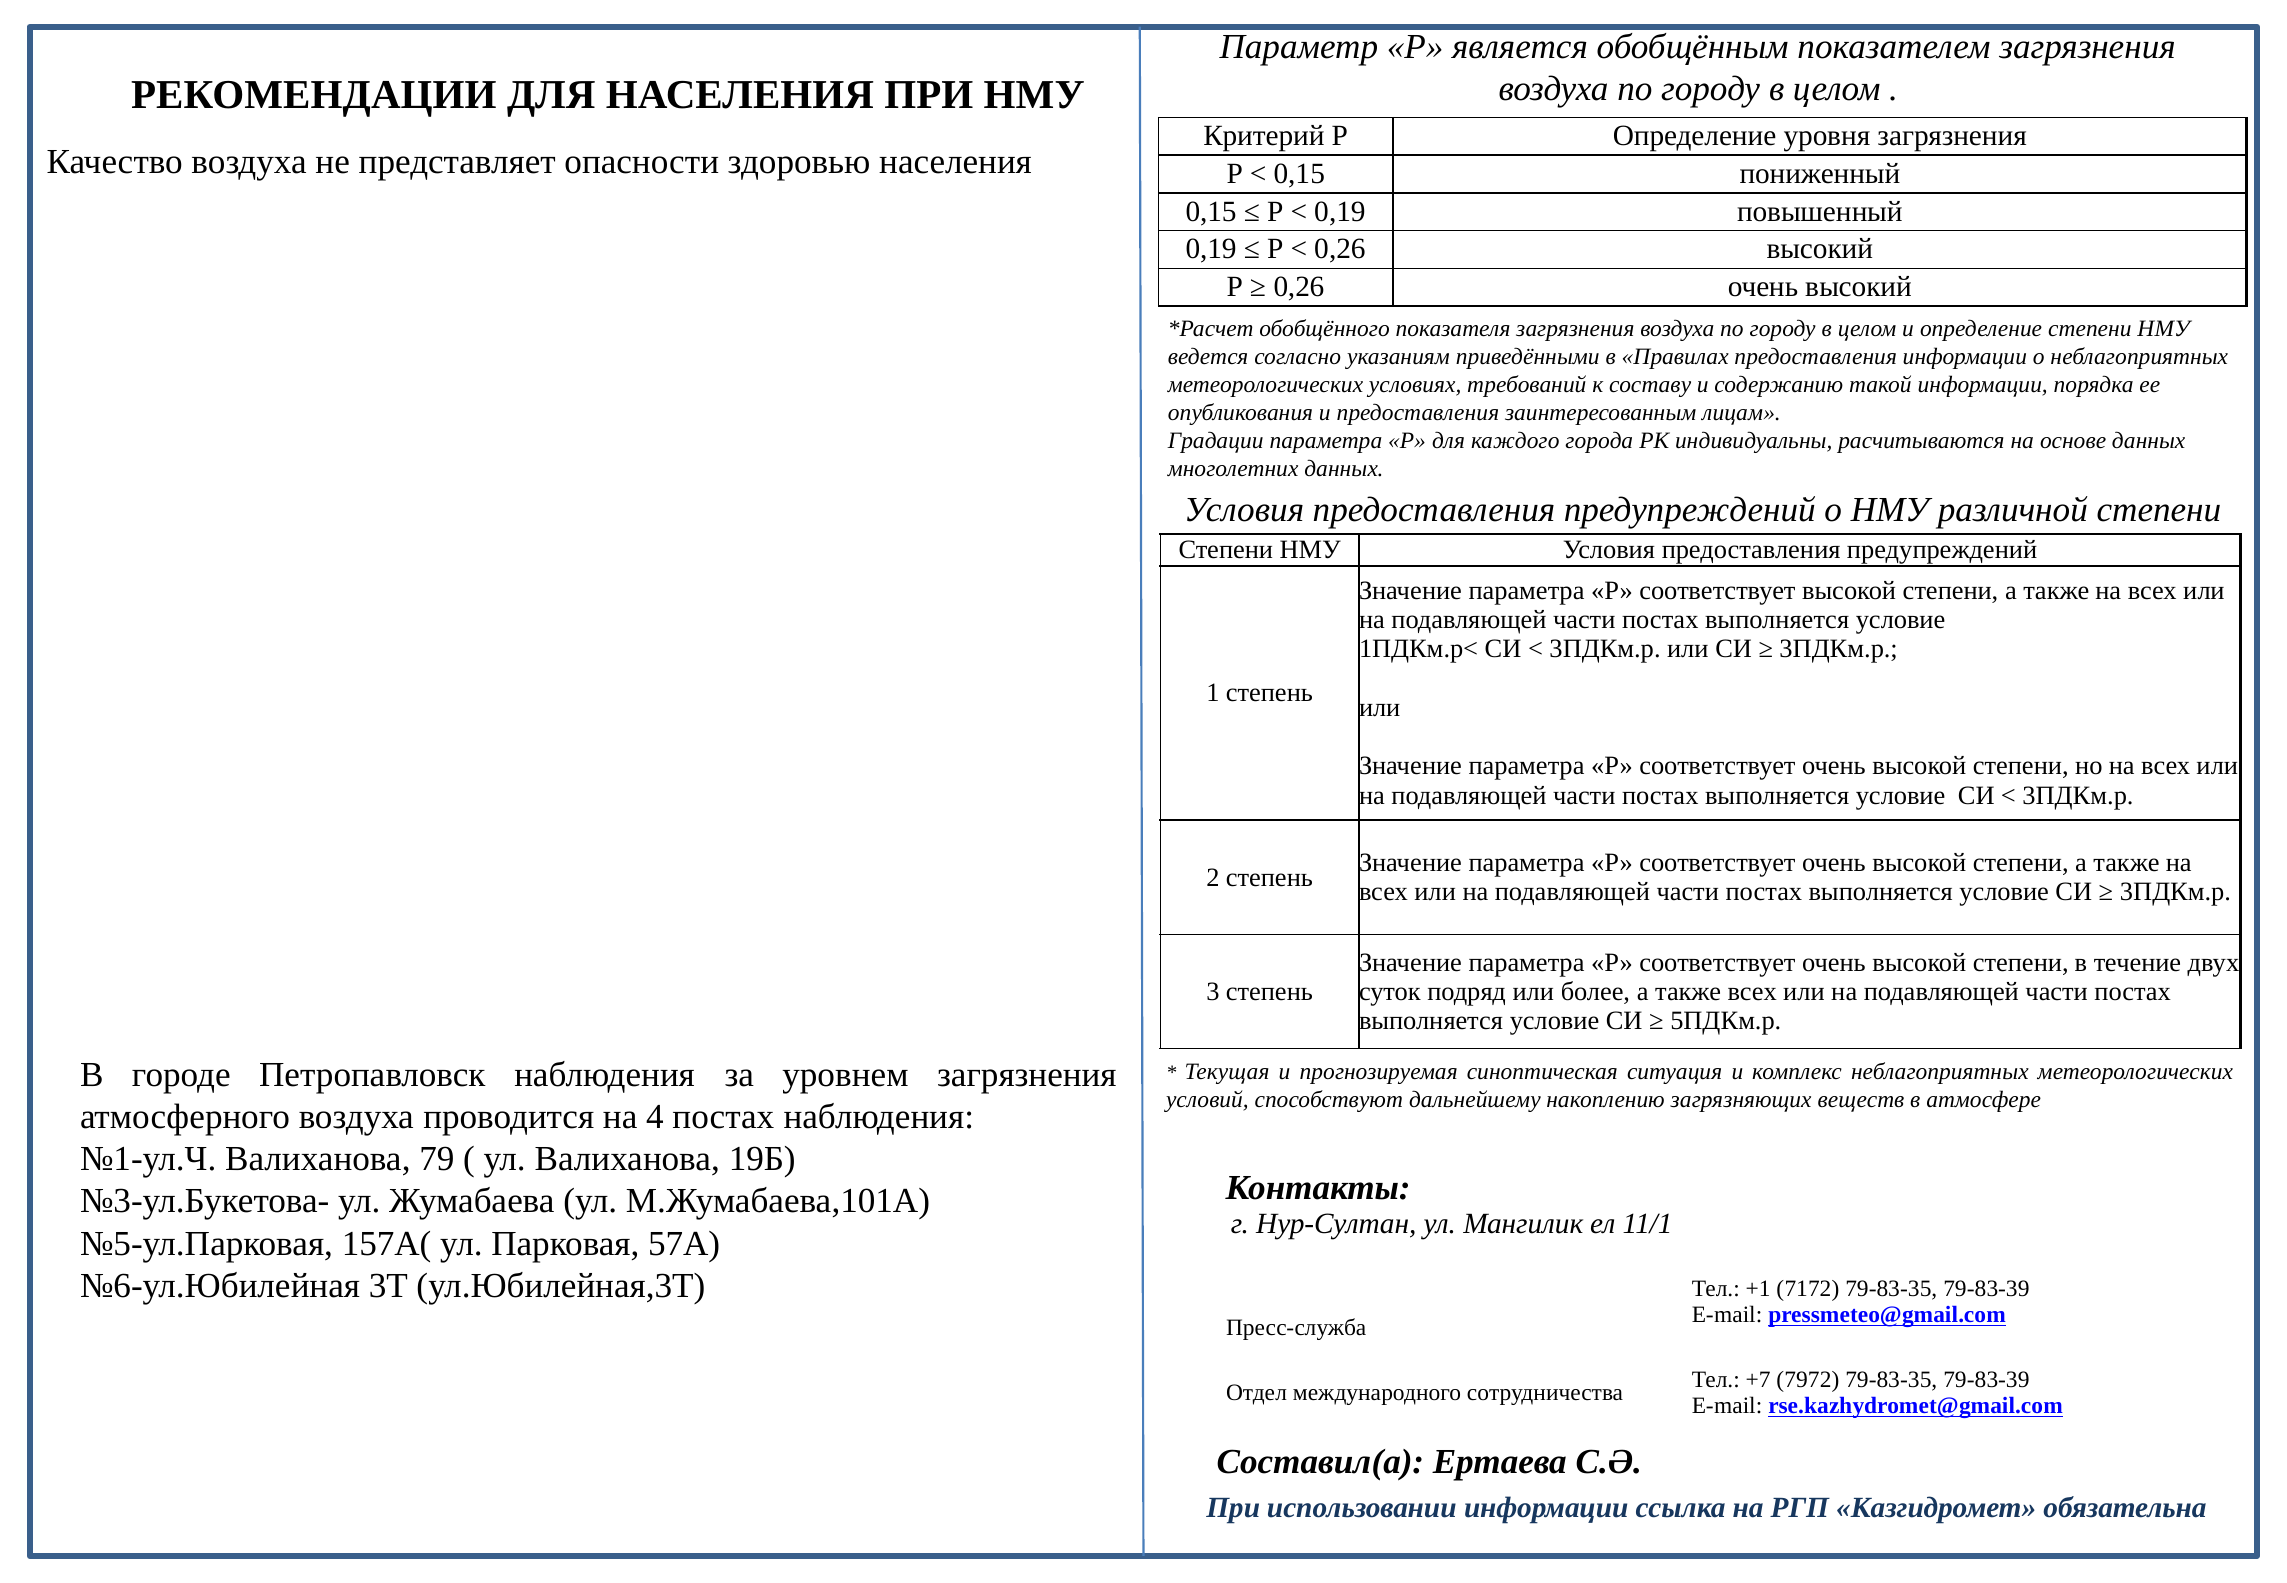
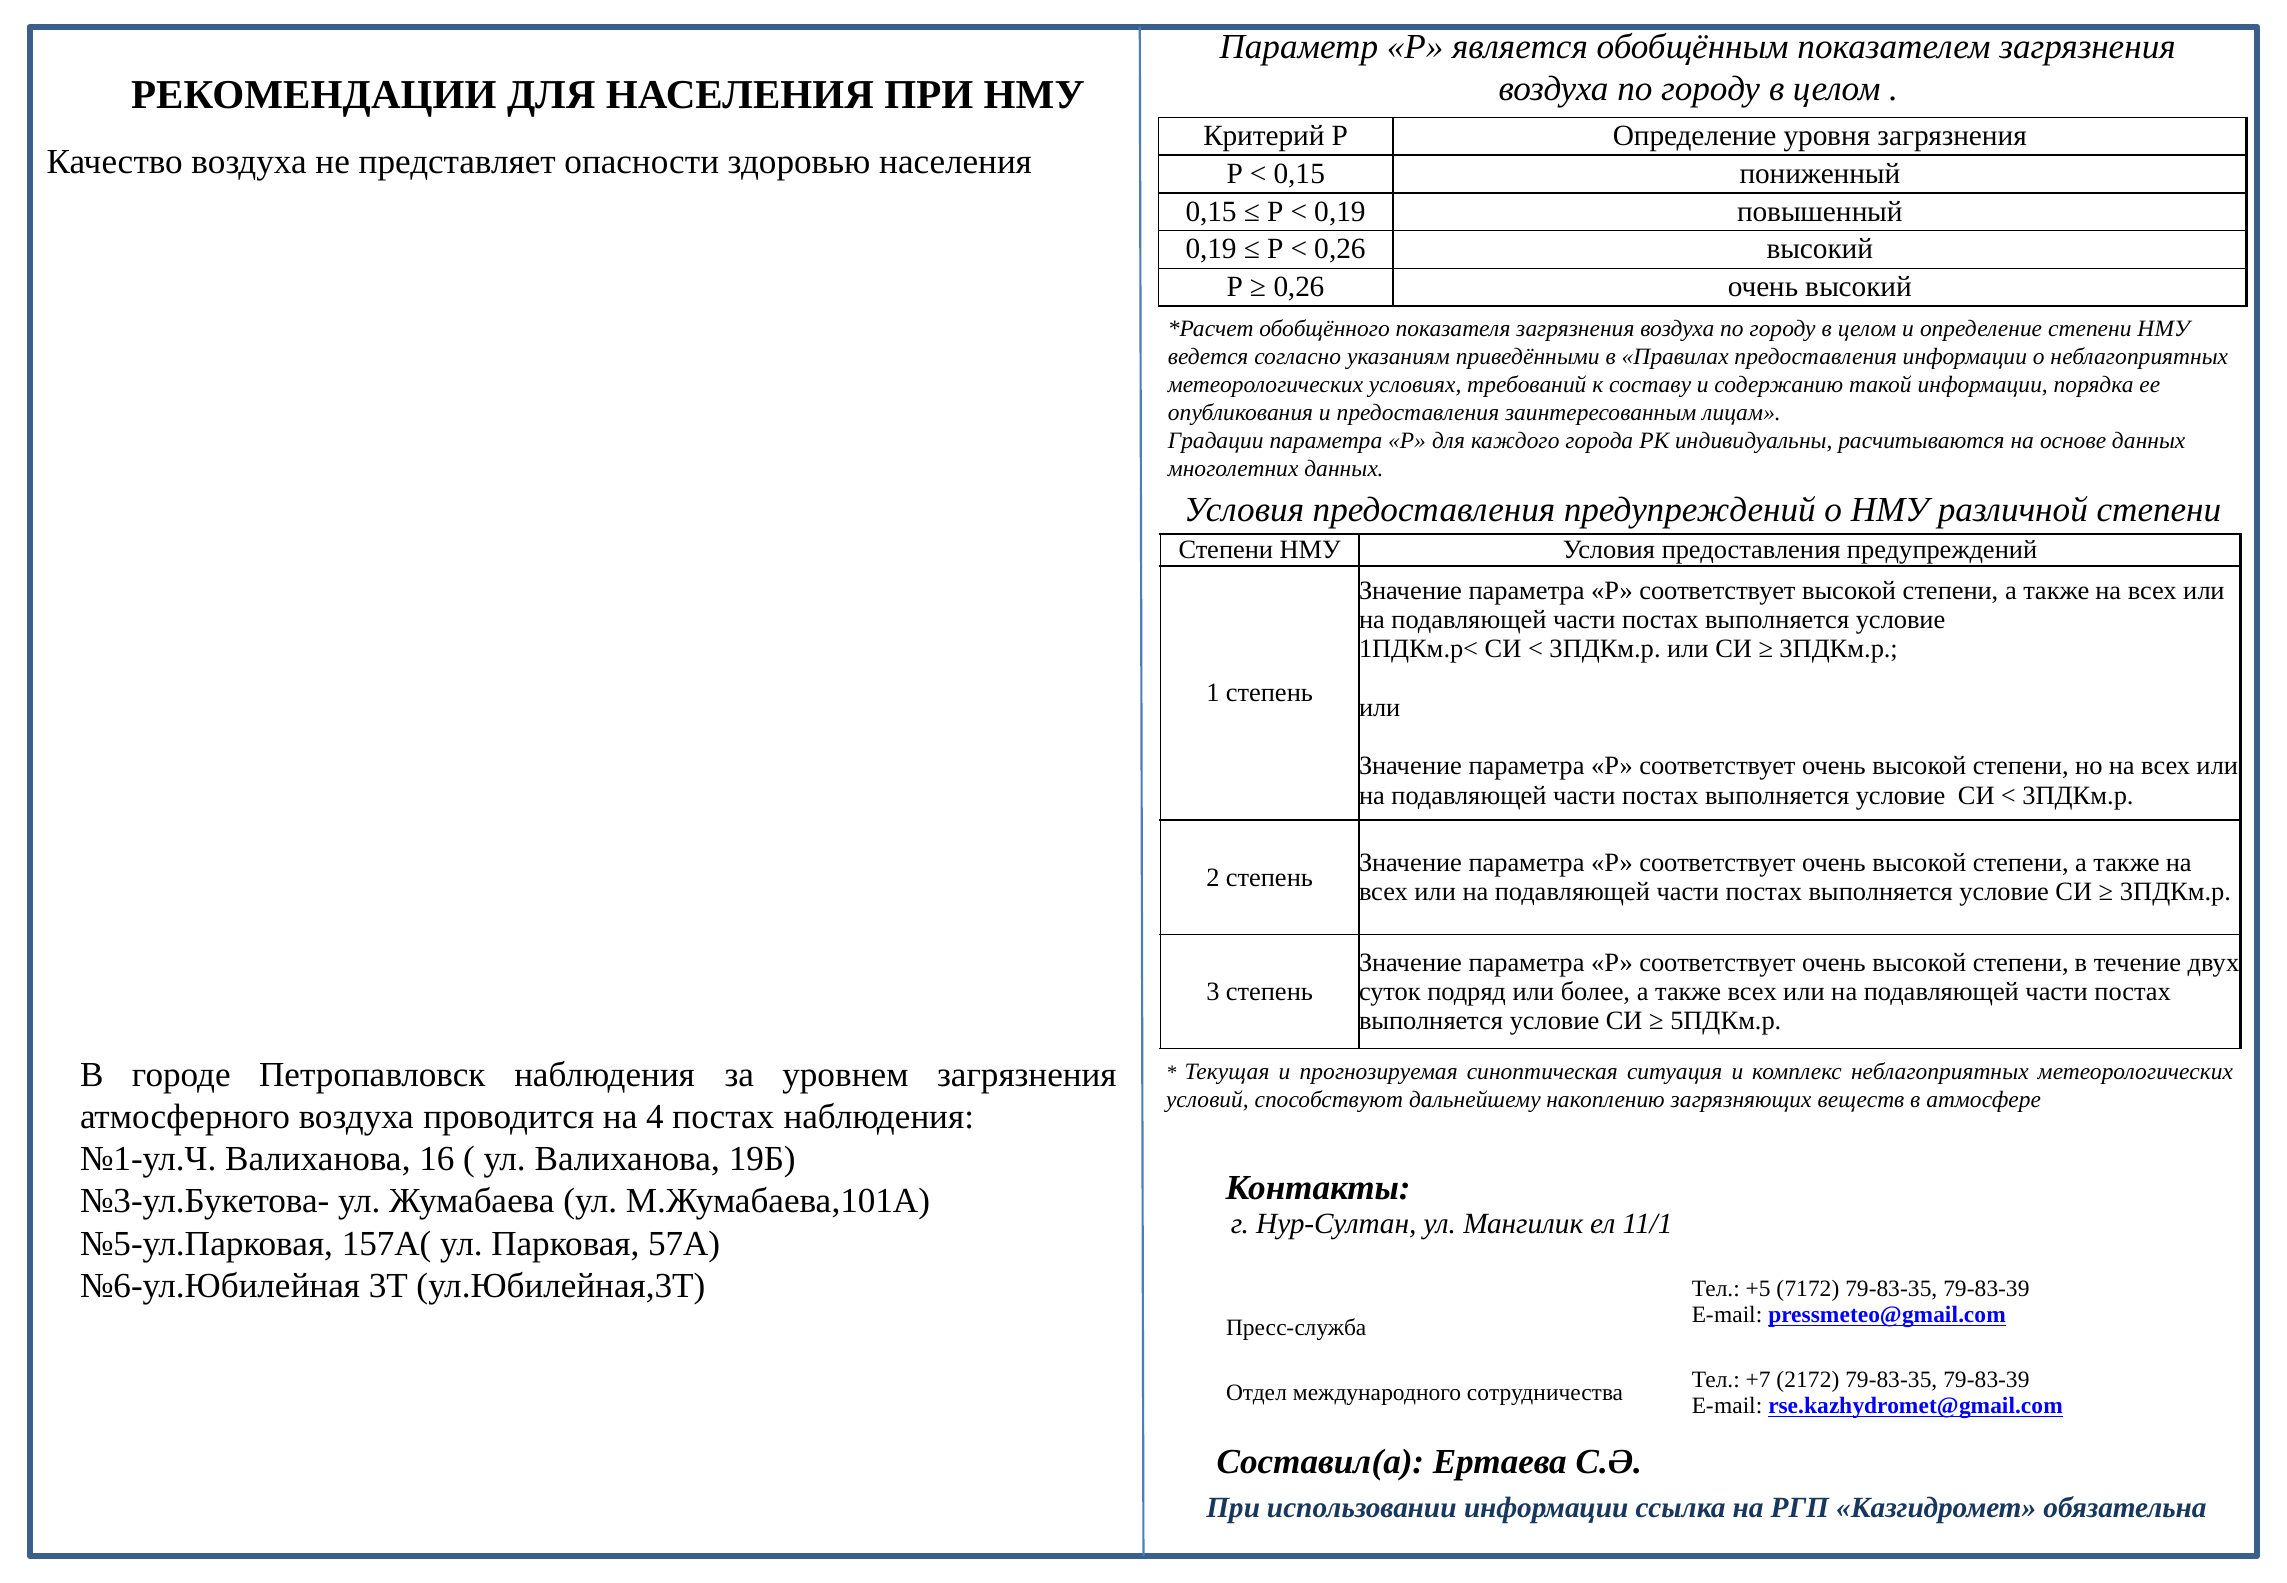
79: 79 -> 16 (437, 1159)
+1: +1 -> +5 (1758, 1289)
7972: 7972 -> 2172 (1808, 1380)
